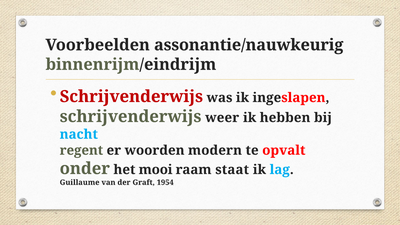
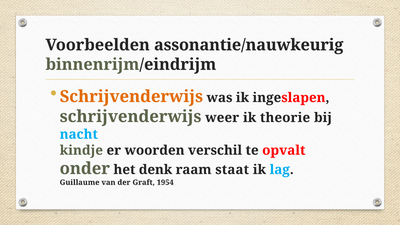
Schrijvenderwijs colour: red -> orange (131, 97)
hebben: hebben -> theorie (285, 118)
regent: regent -> kindje (81, 150)
modern: modern -> verschil (215, 150)
mooi: mooi -> denk (156, 170)
